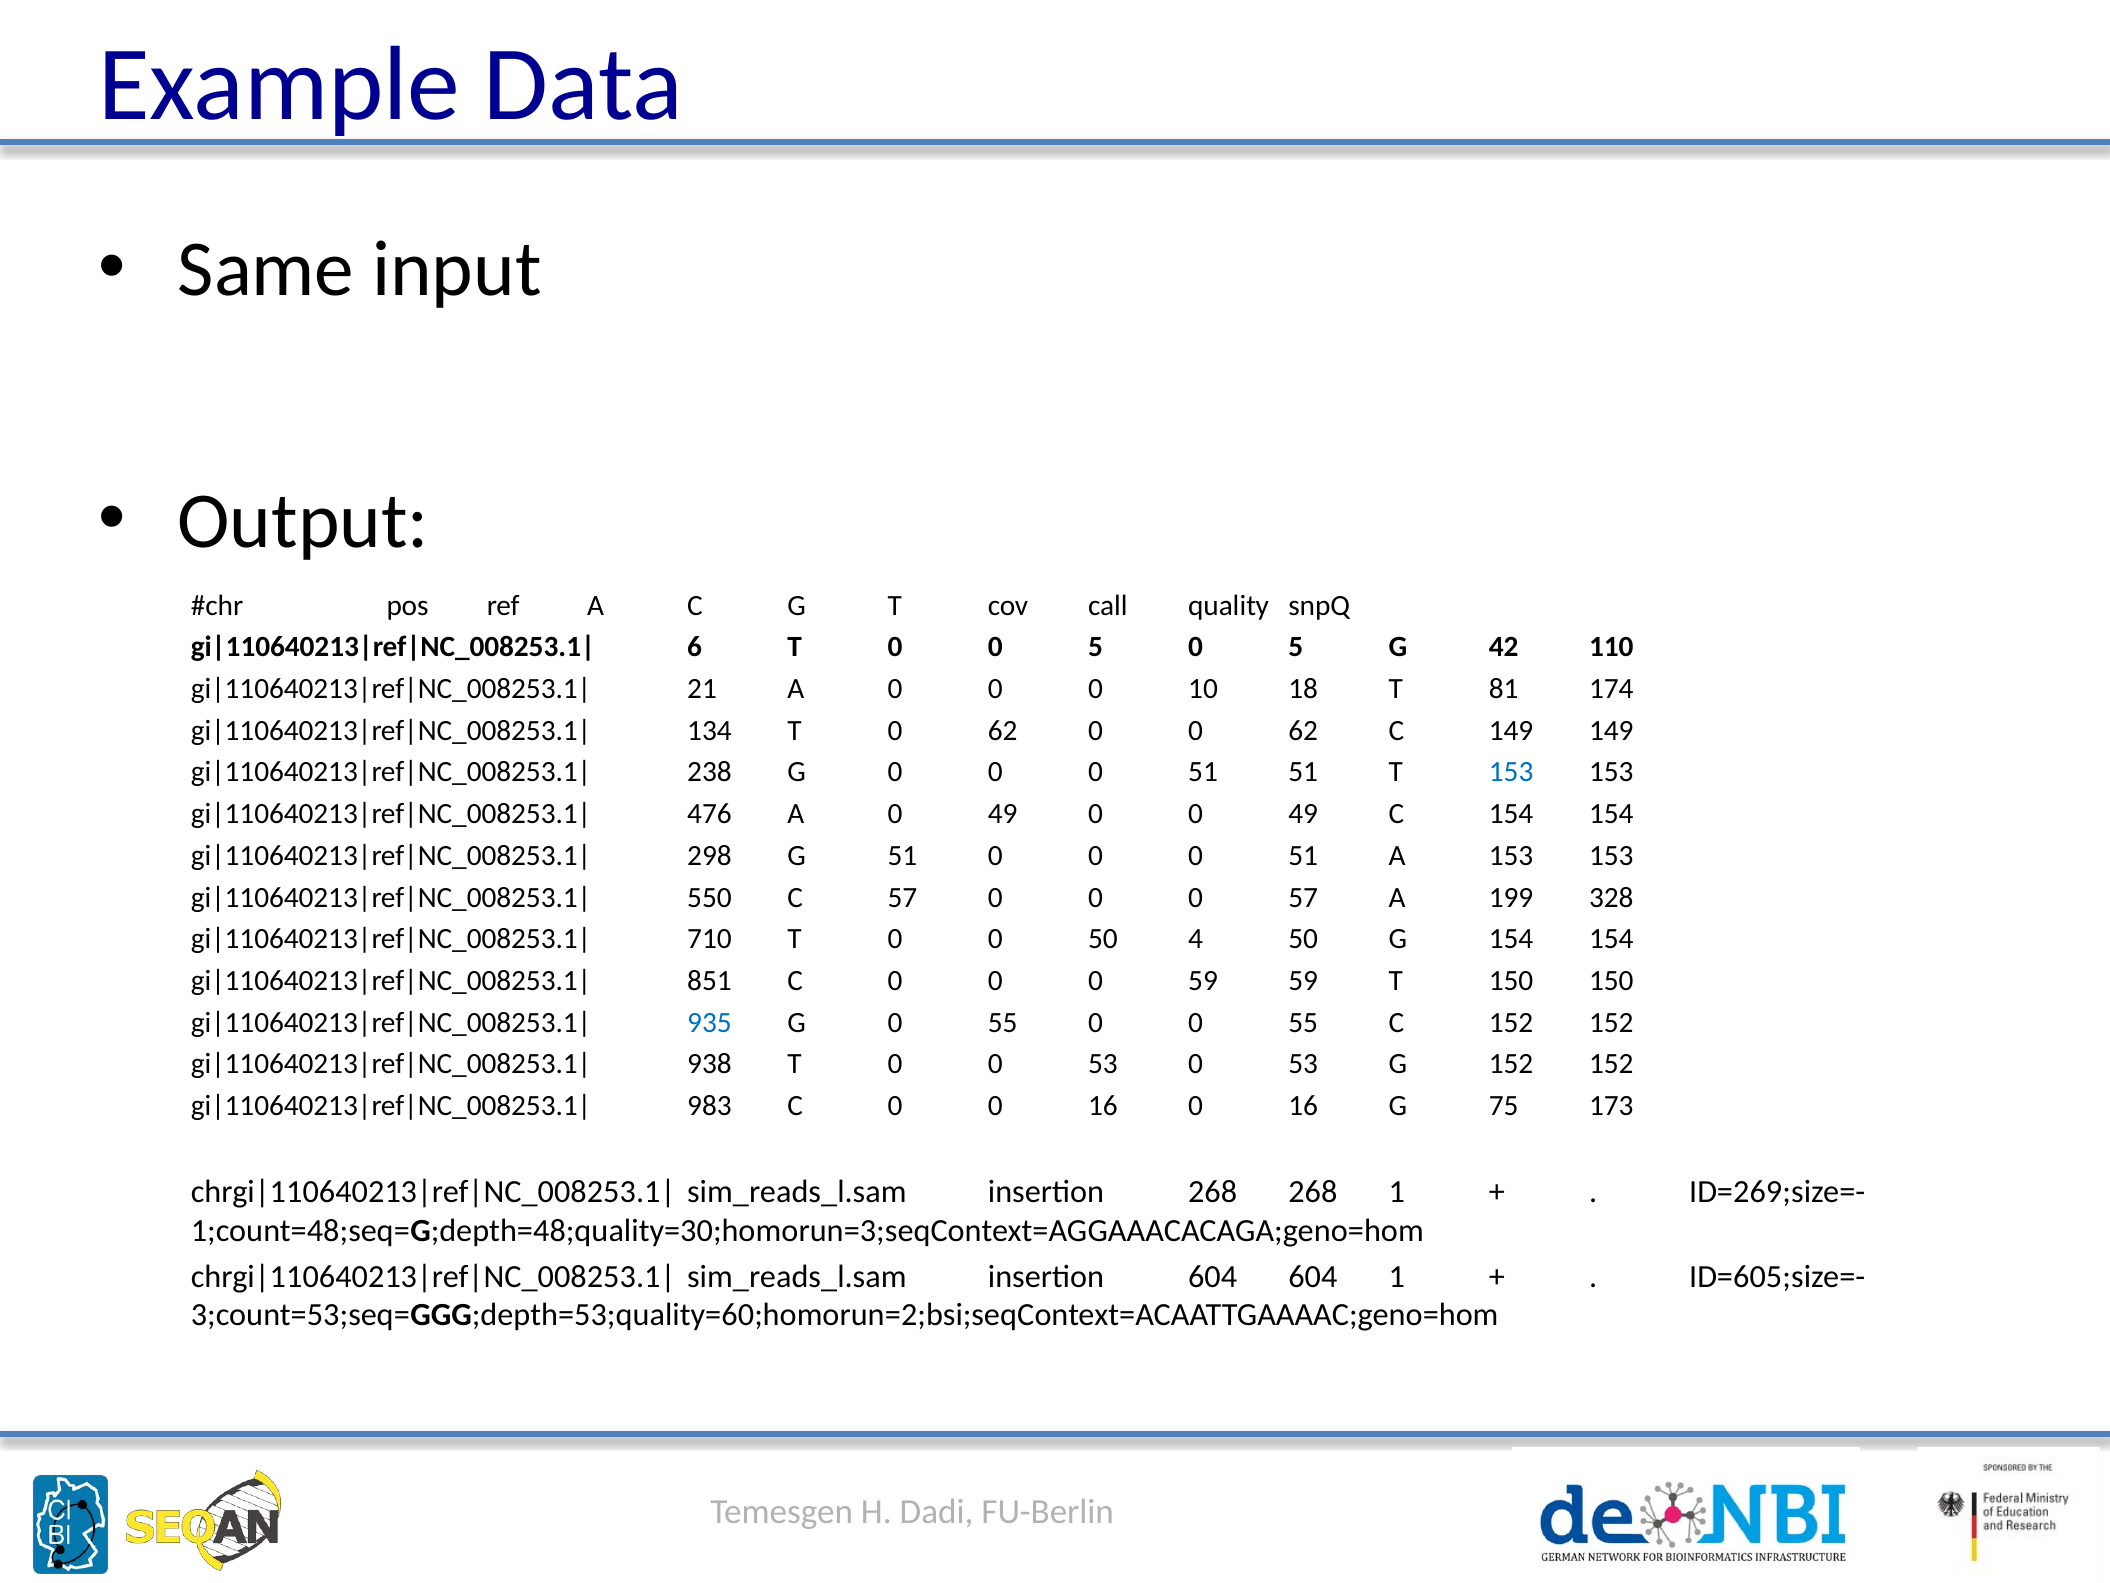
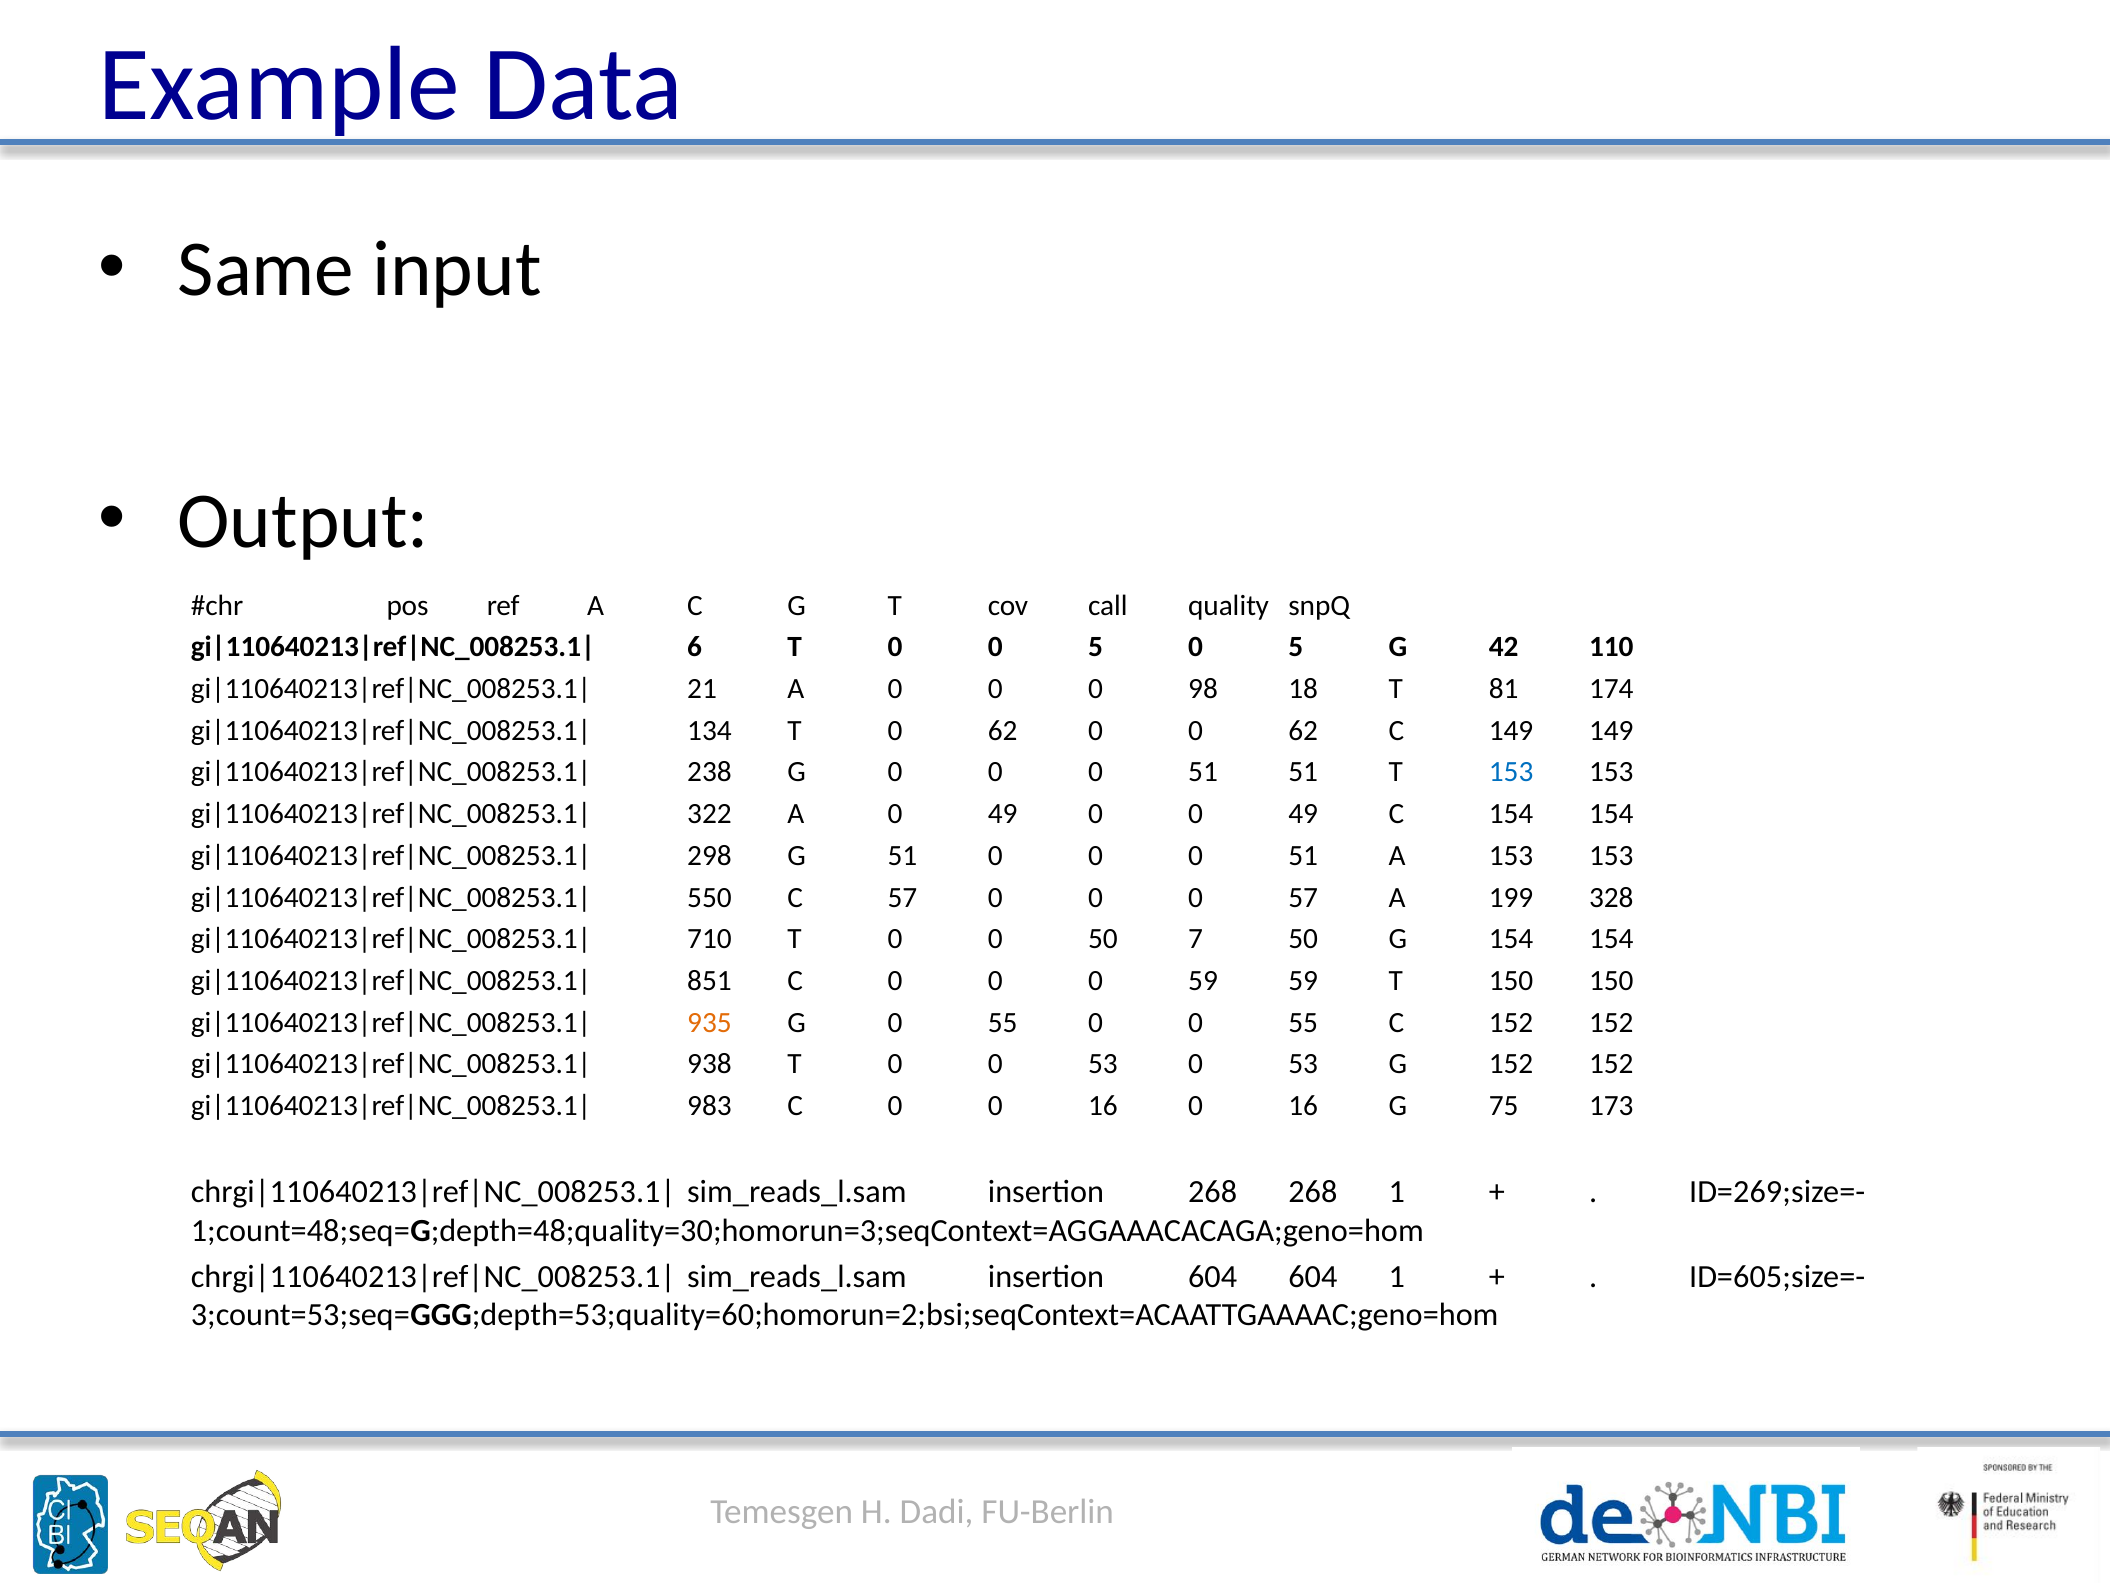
10: 10 -> 98 (1203, 689)
476: 476 -> 322 (709, 814)
4: 4 -> 7 (1196, 939)
935 colour: blue -> orange (709, 1022)
